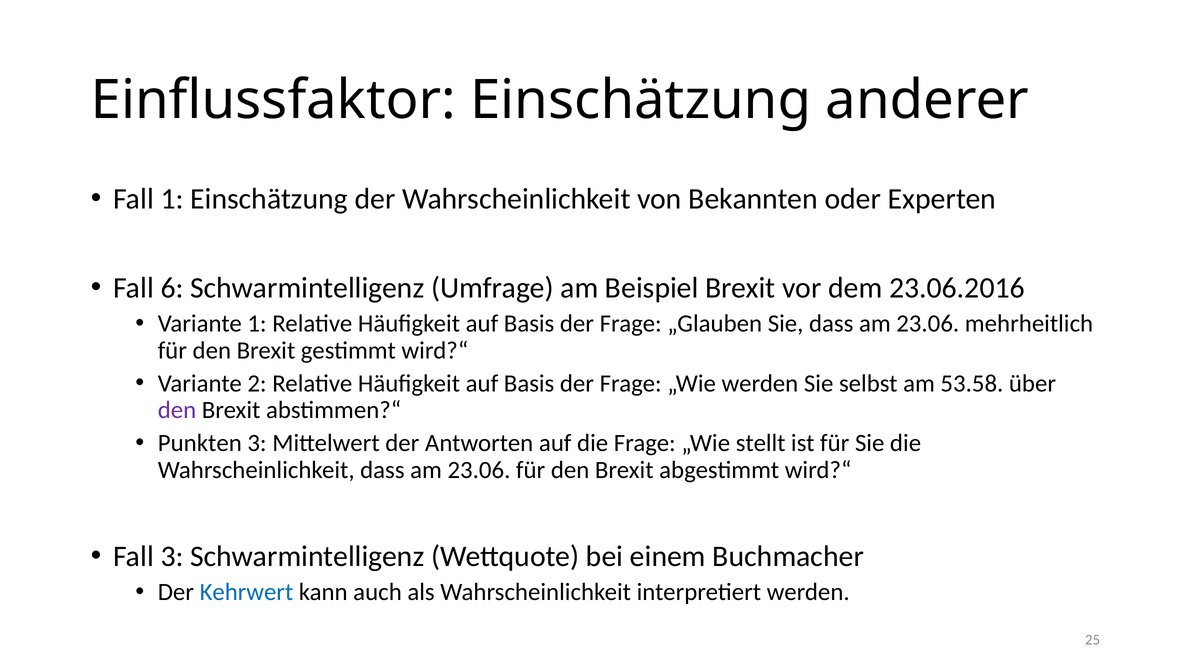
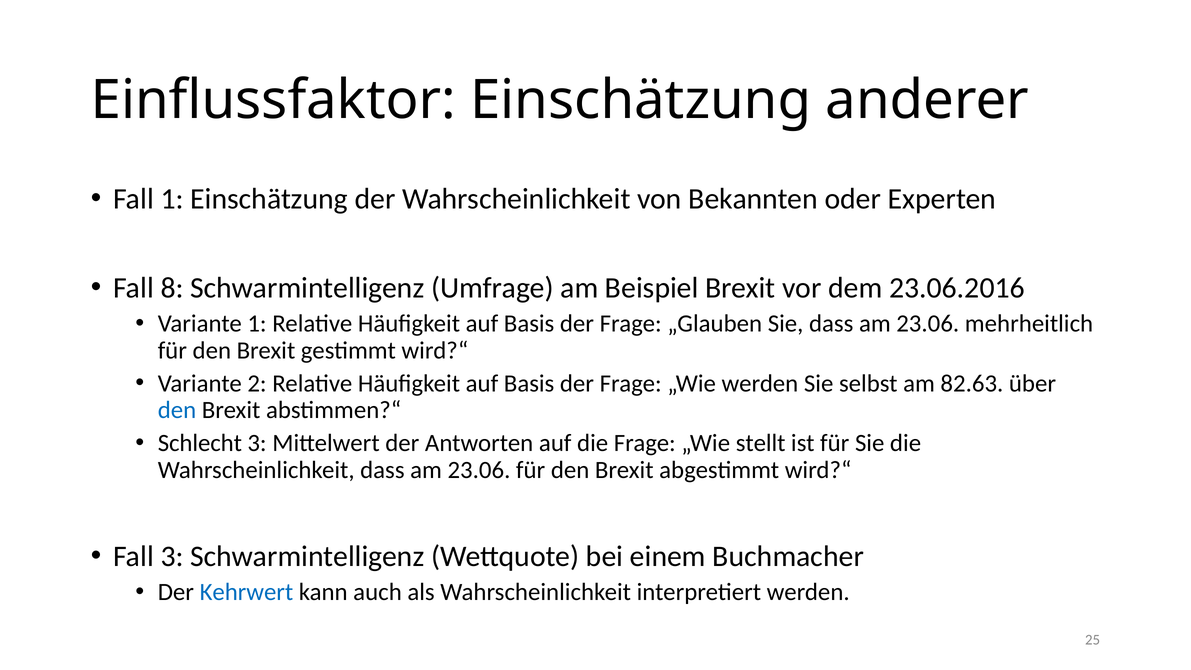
6: 6 -> 8 (172, 288)
53.58: 53.58 -> 82.63 (972, 383)
den colour: purple -> blue (177, 410)
Punkten: Punkten -> Schlecht (200, 443)
